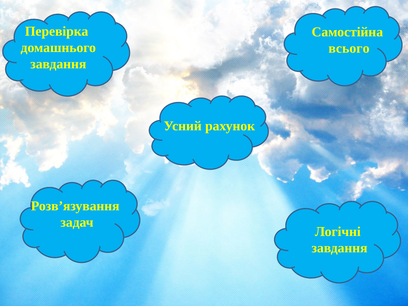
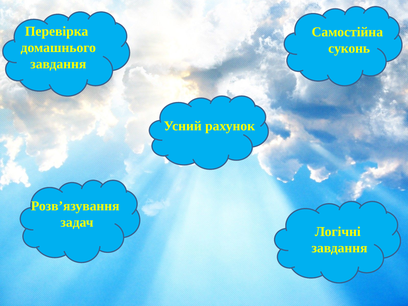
всього: всього -> суконь (349, 48)
